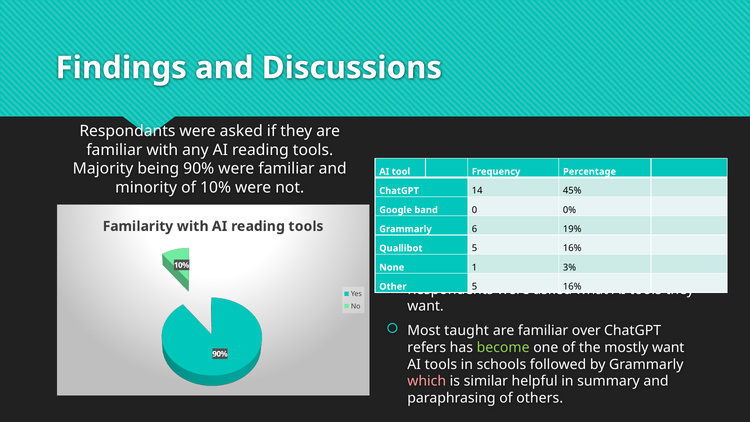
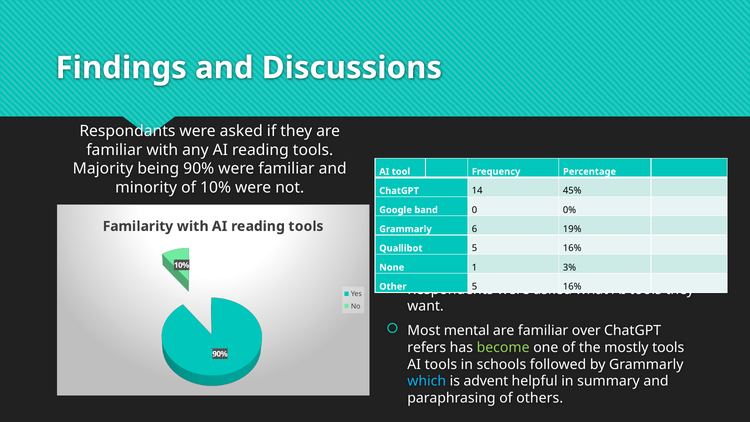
taught: taught -> mental (467, 331)
mostly want: want -> tools (668, 347)
which colour: pink -> light blue (427, 381)
similar: similar -> advent (486, 381)
